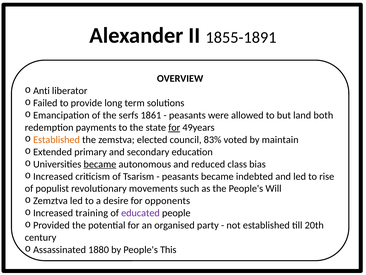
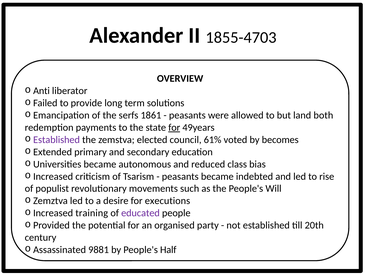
1855-1891: 1855-1891 -> 1855-4703 (241, 37)
Established colour: orange -> purple (56, 139)
83%: 83% -> 61% (213, 139)
maintain: maintain -> becomes (280, 139)
became underline: present -> none (100, 164)
opponents: opponents -> executions (167, 200)
1880: 1880 -> 9881 (99, 249)
This: This -> Half (168, 249)
